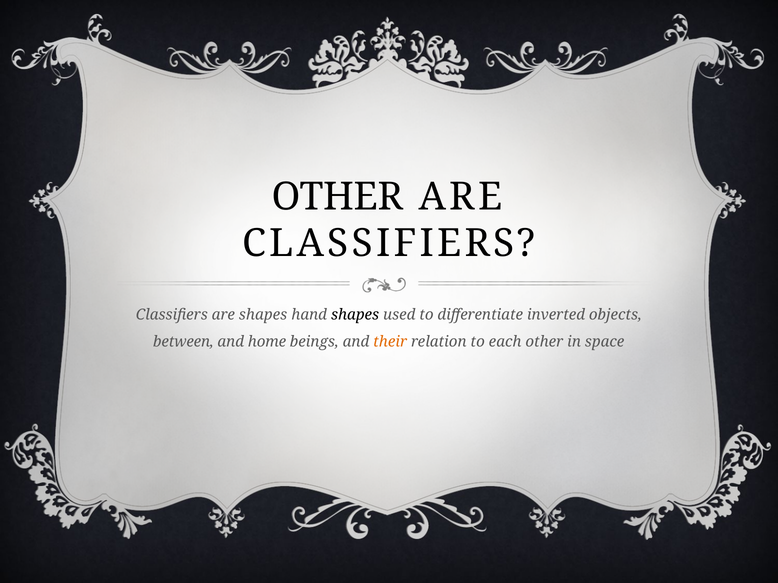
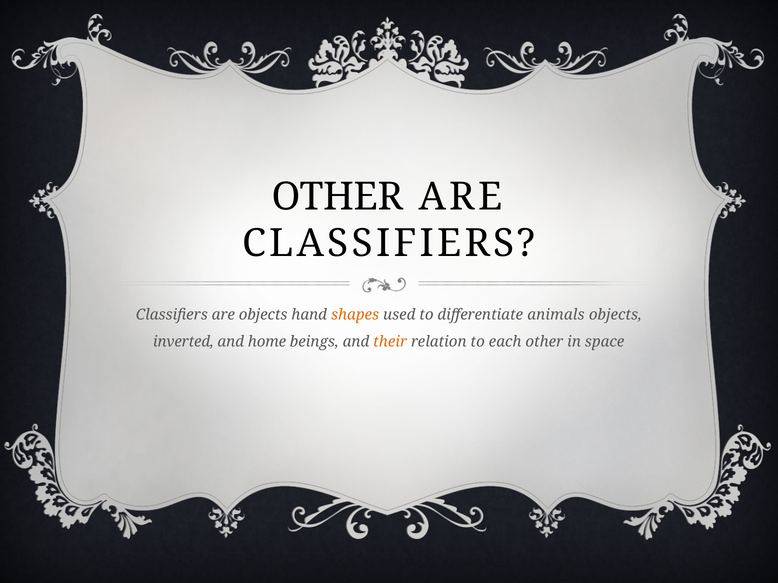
are shapes: shapes -> objects (263, 315)
shapes colour: black -> orange (355, 315)
inverted: inverted -> animals (556, 315)
between: between -> inverted (183, 342)
